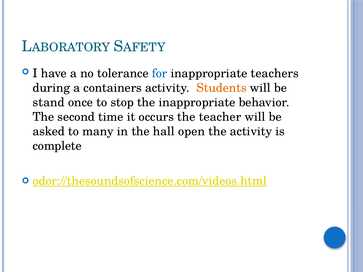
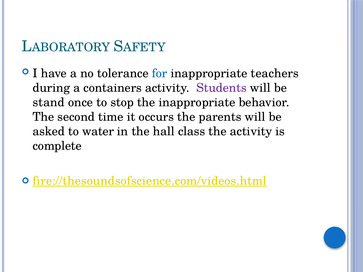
Students colour: orange -> purple (221, 88)
teacher: teacher -> parents (220, 117)
many: many -> water (98, 132)
open: open -> class (192, 132)
odor://thesoundsofscience.com/videos.html: odor://thesoundsofscience.com/videos.html -> fire://thesoundsofscience.com/videos.html (150, 181)
